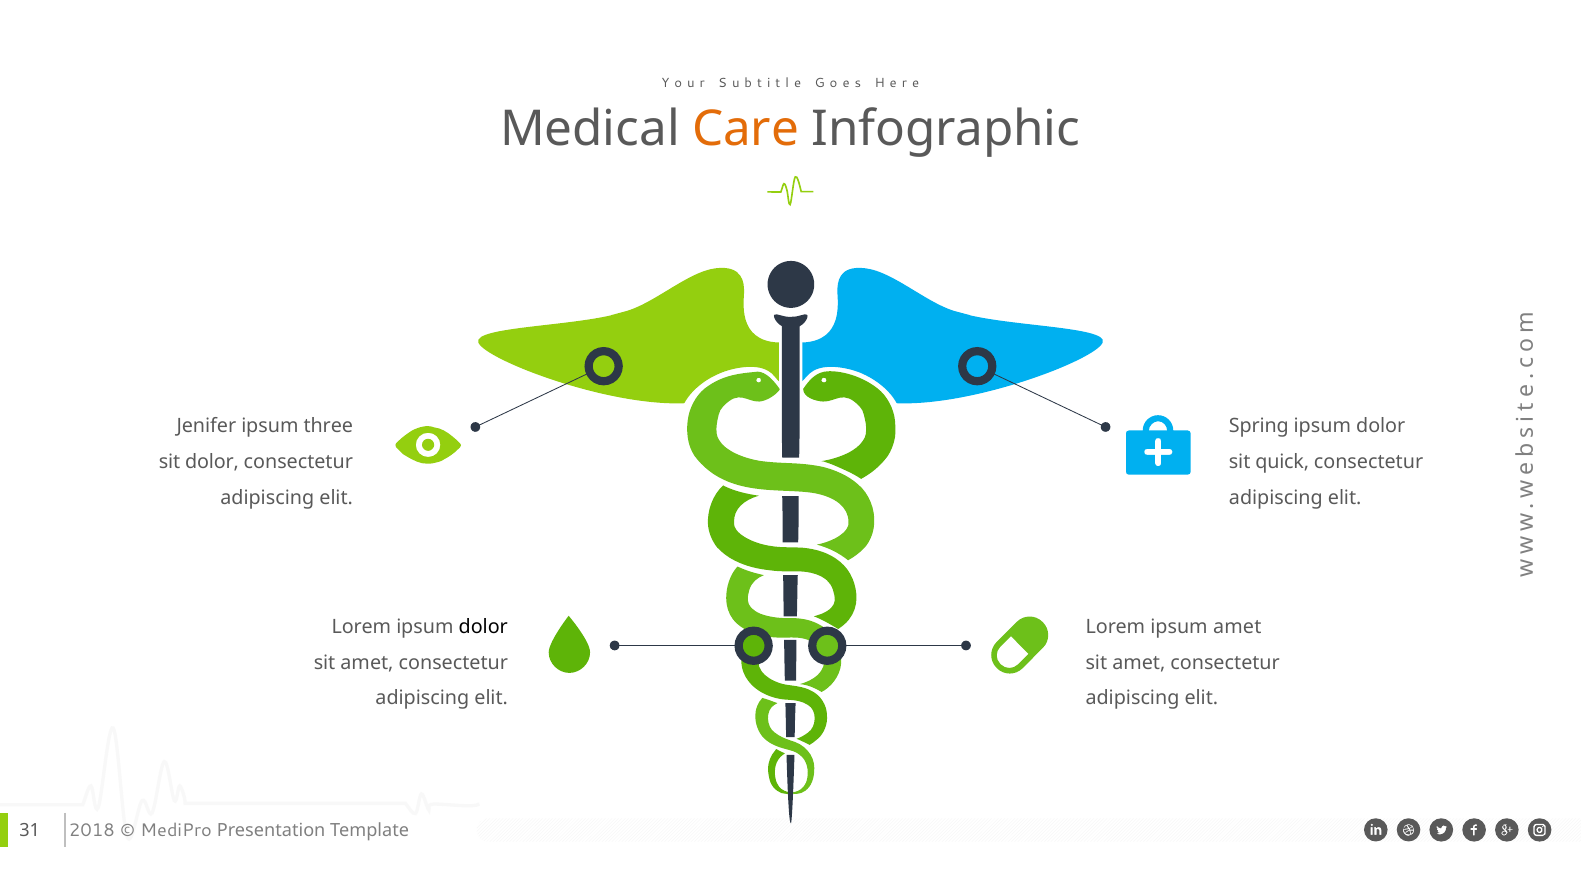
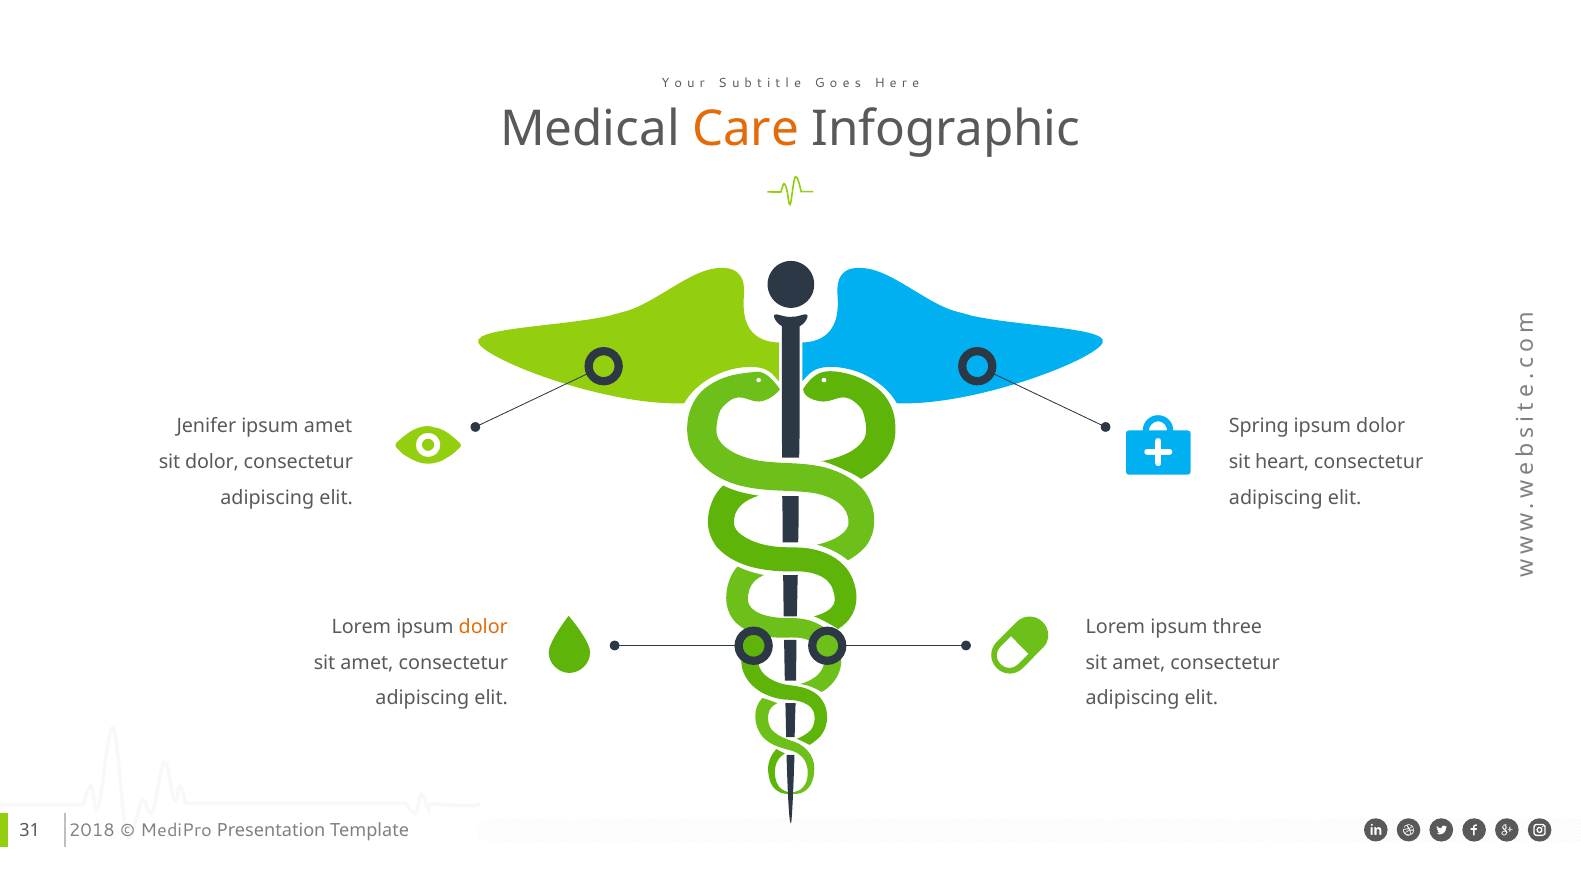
ipsum three: three -> amet (328, 426)
quick: quick -> heart (1282, 462)
dolor colour: black -> orange (483, 627)
ipsum amet: amet -> three (1237, 627)
